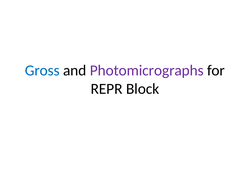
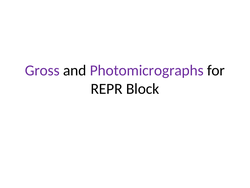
Gross colour: blue -> purple (42, 70)
